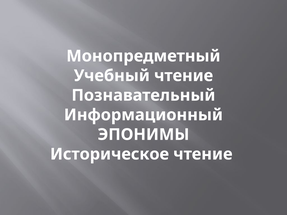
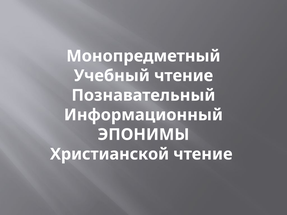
Историческое: Историческое -> Христианской (110, 154)
